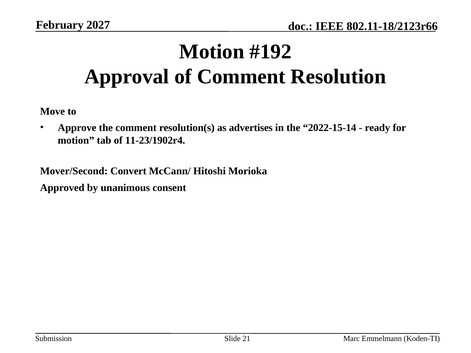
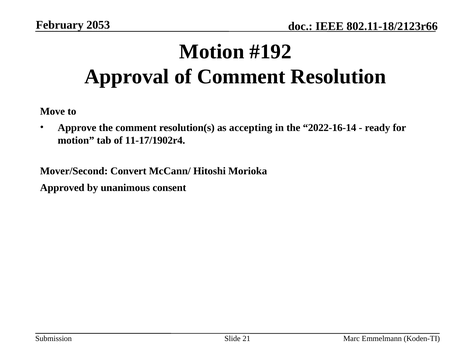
2027: 2027 -> 2053 (98, 25)
advertises: advertises -> accepting (251, 128)
2022-15-14: 2022-15-14 -> 2022-16-14 (330, 128)
11-23/1902r4: 11-23/1902r4 -> 11-17/1902r4 (155, 140)
